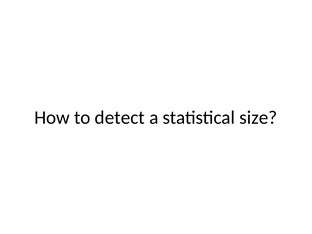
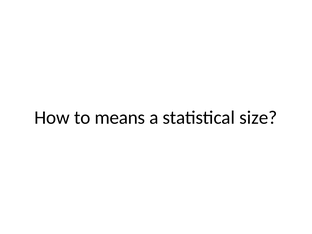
detect: detect -> means (120, 117)
